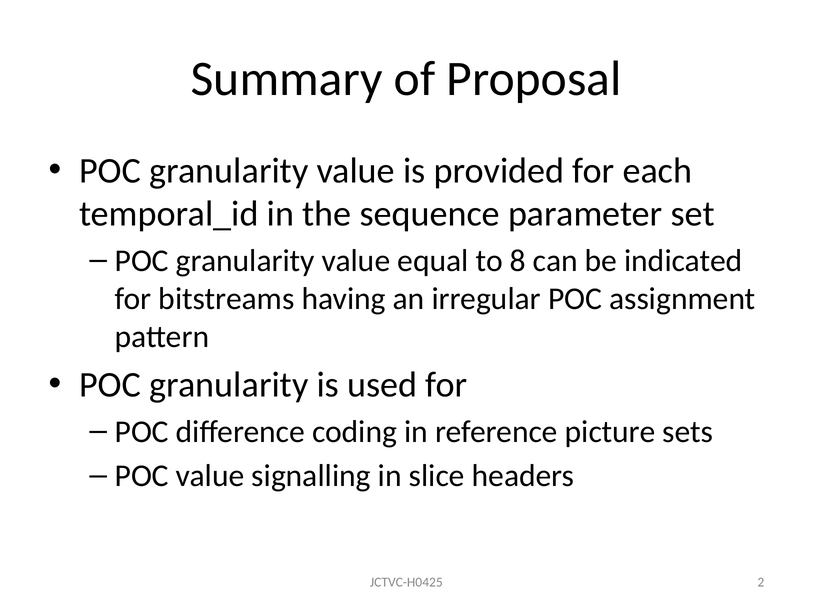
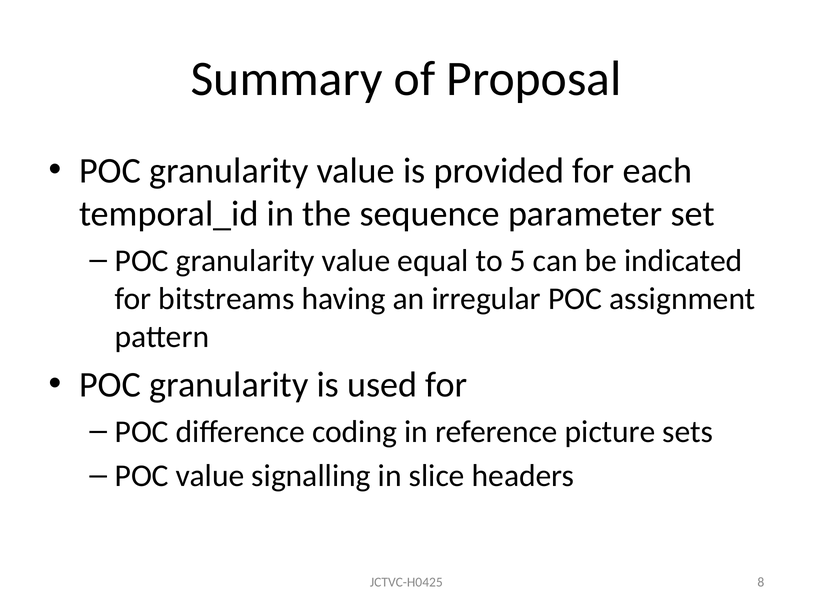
8: 8 -> 5 (518, 261)
2: 2 -> 8 (761, 582)
